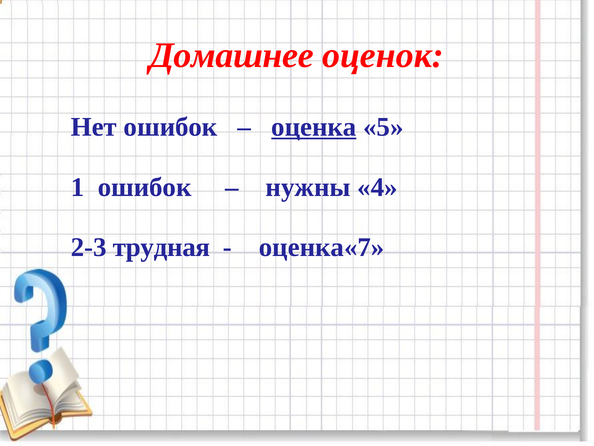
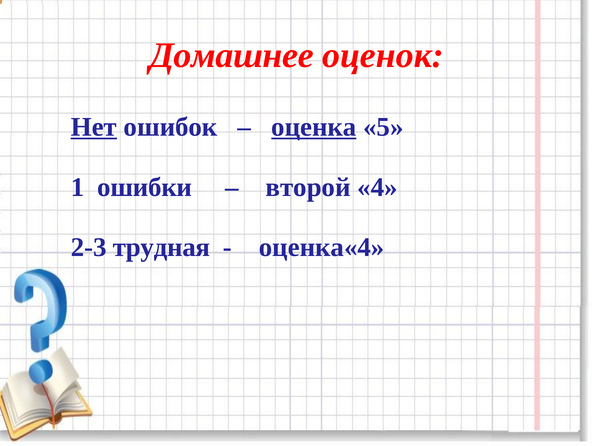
Нет underline: none -> present (94, 127)
1 ошибок: ошибок -> ошибки (145, 187)
нужны: нужны -> второй (308, 187)
оценка«7: оценка«7 -> оценка«4 (322, 247)
